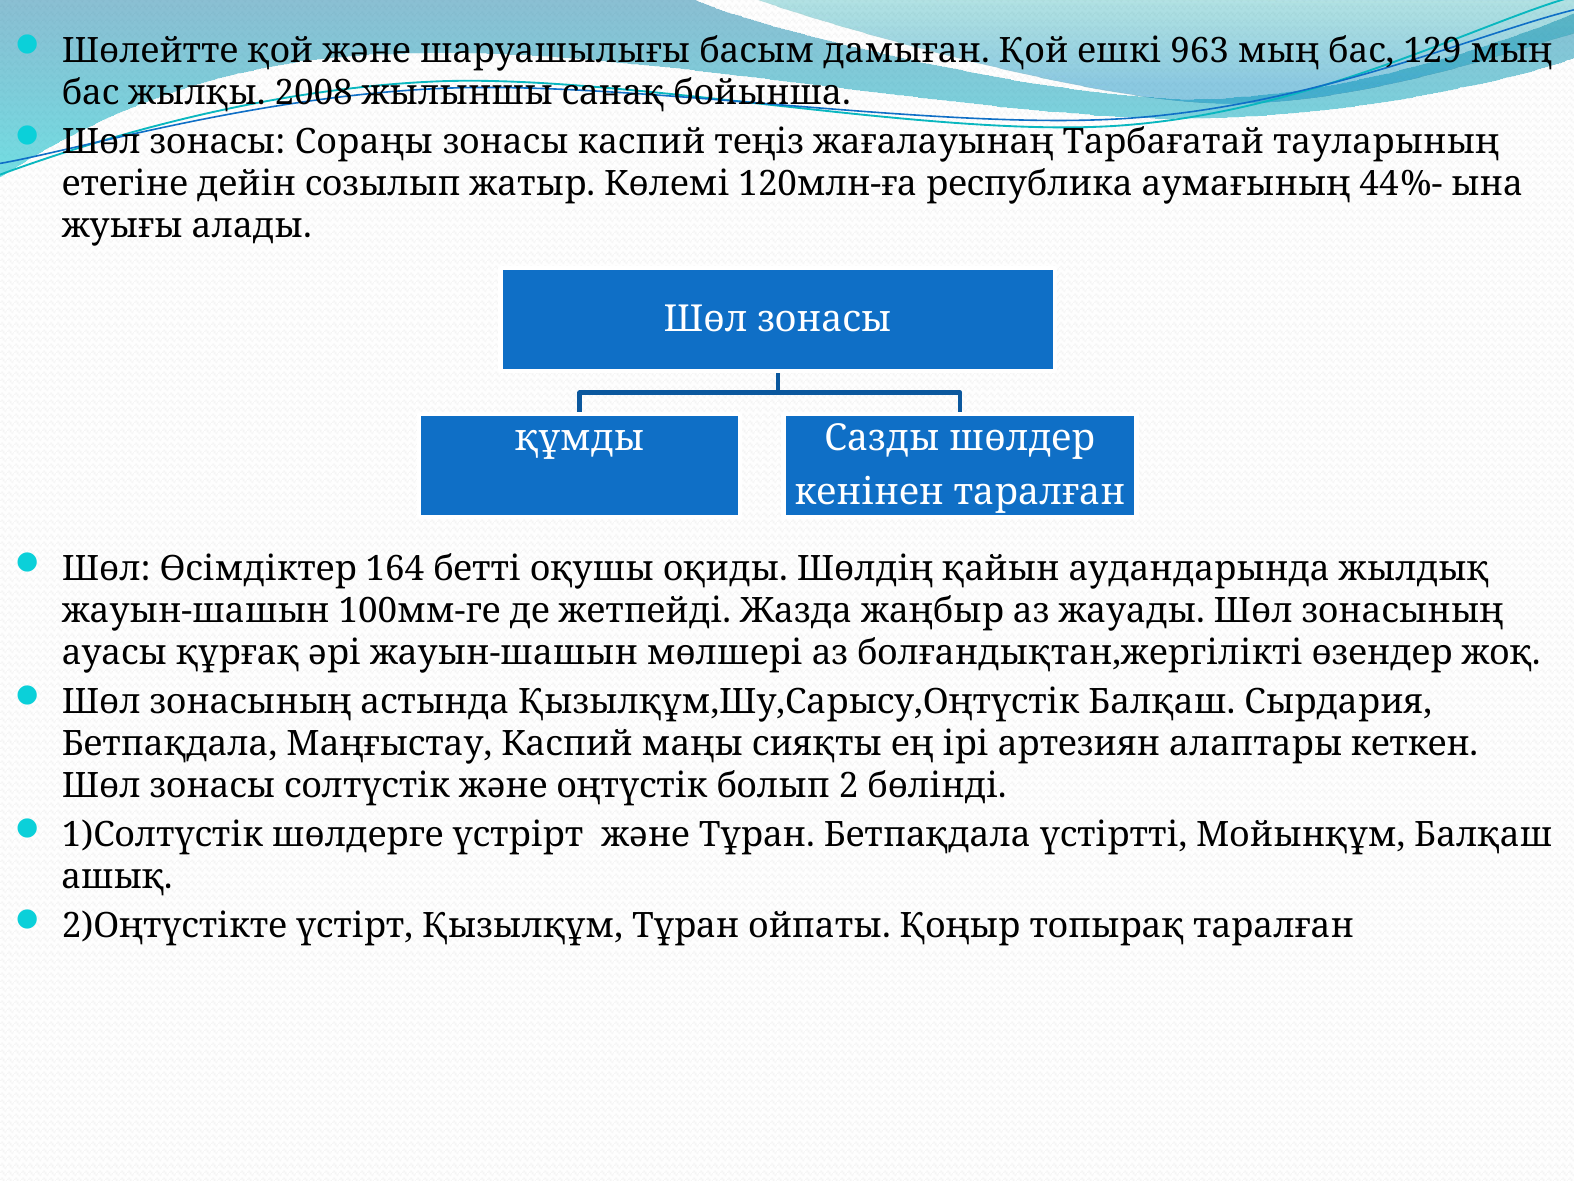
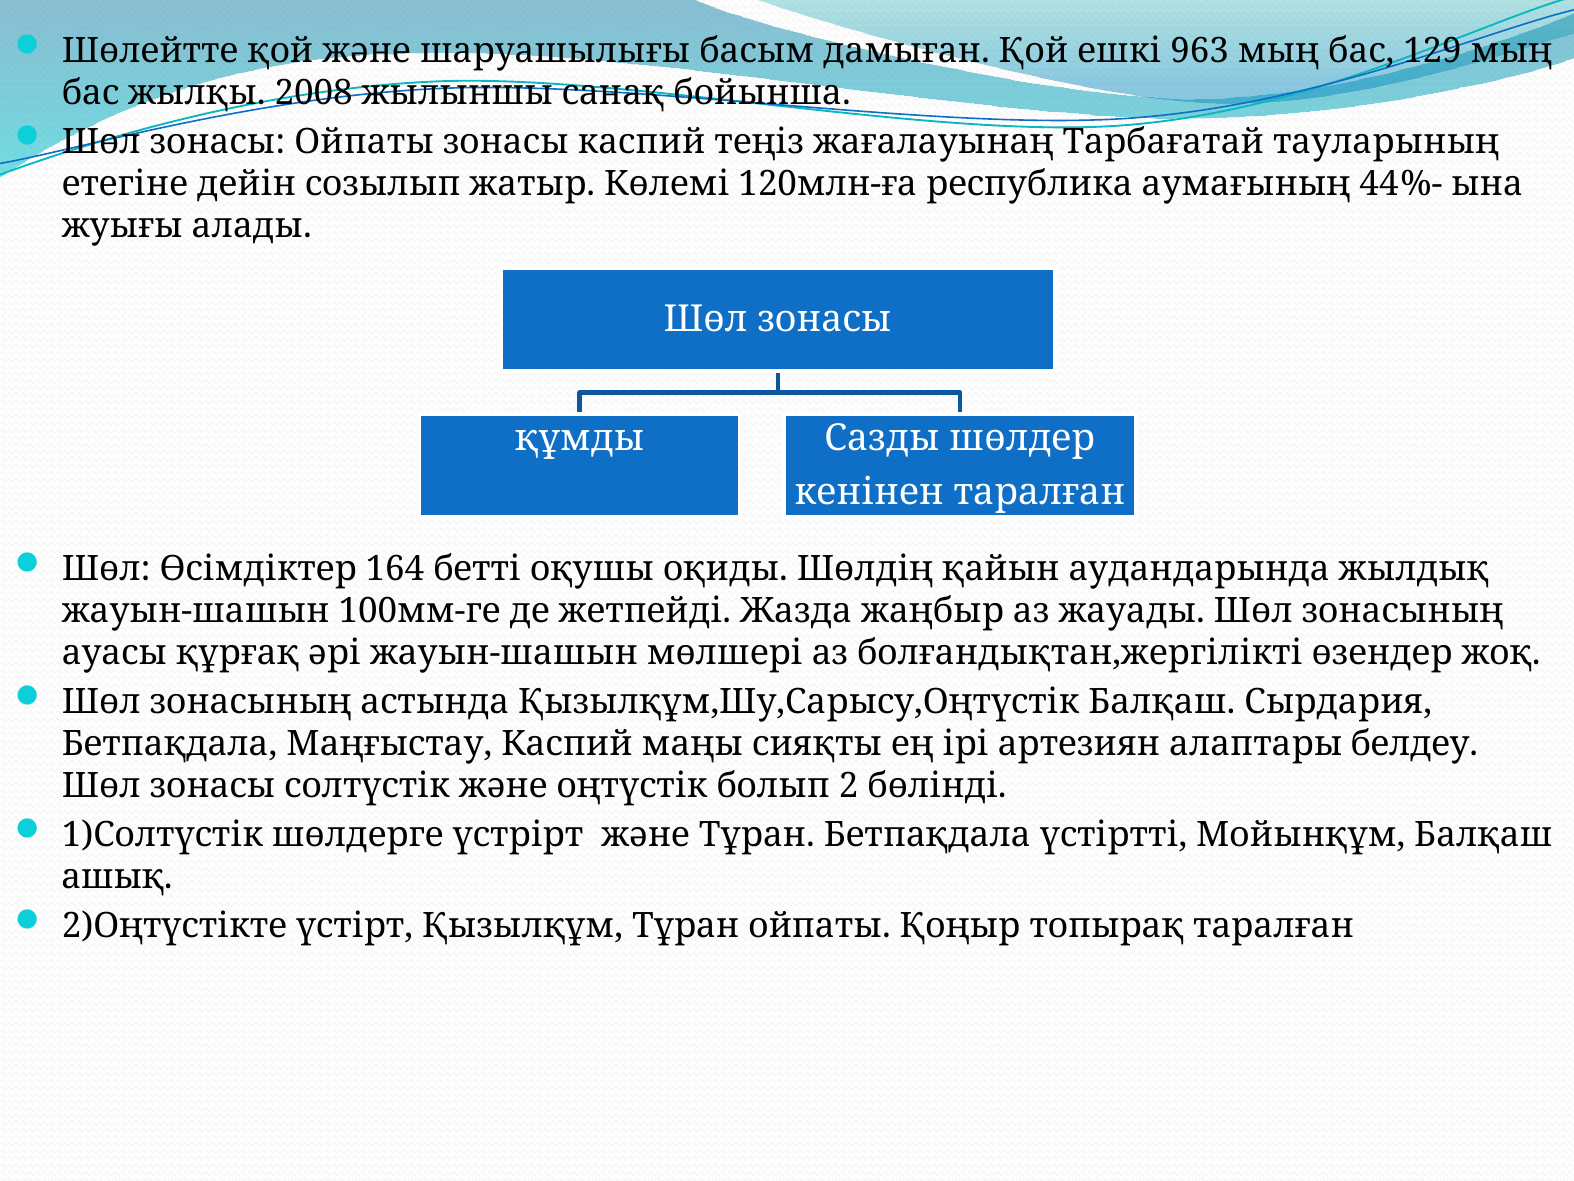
зонасы Сораңы: Сораңы -> Ойпаты (364, 142)
кеткен: кеткен -> белдеу (1414, 744)
